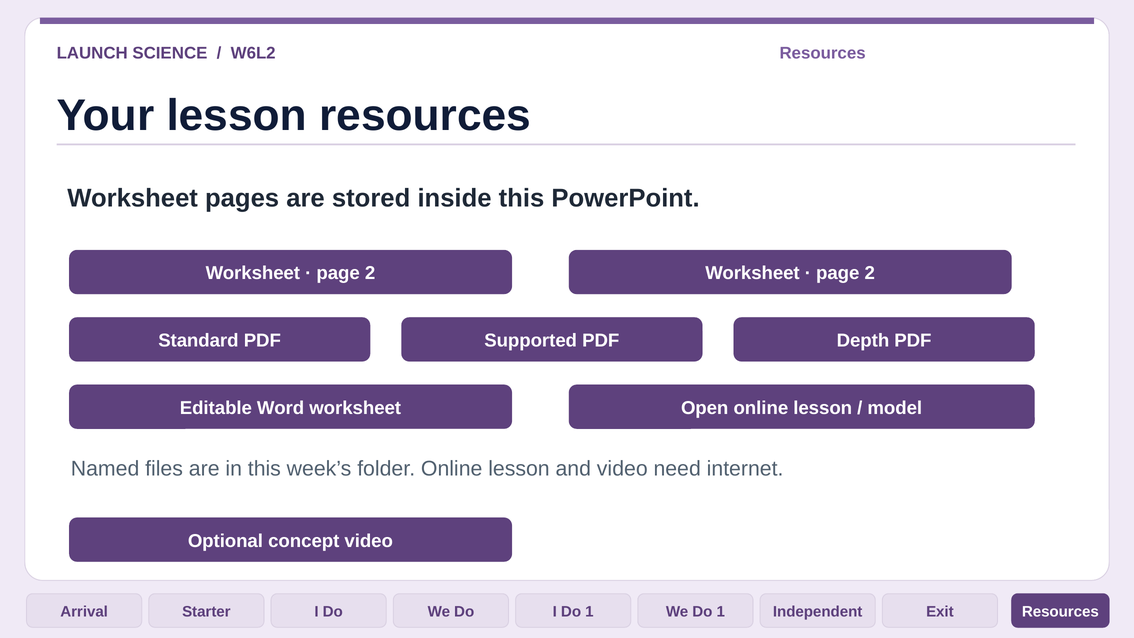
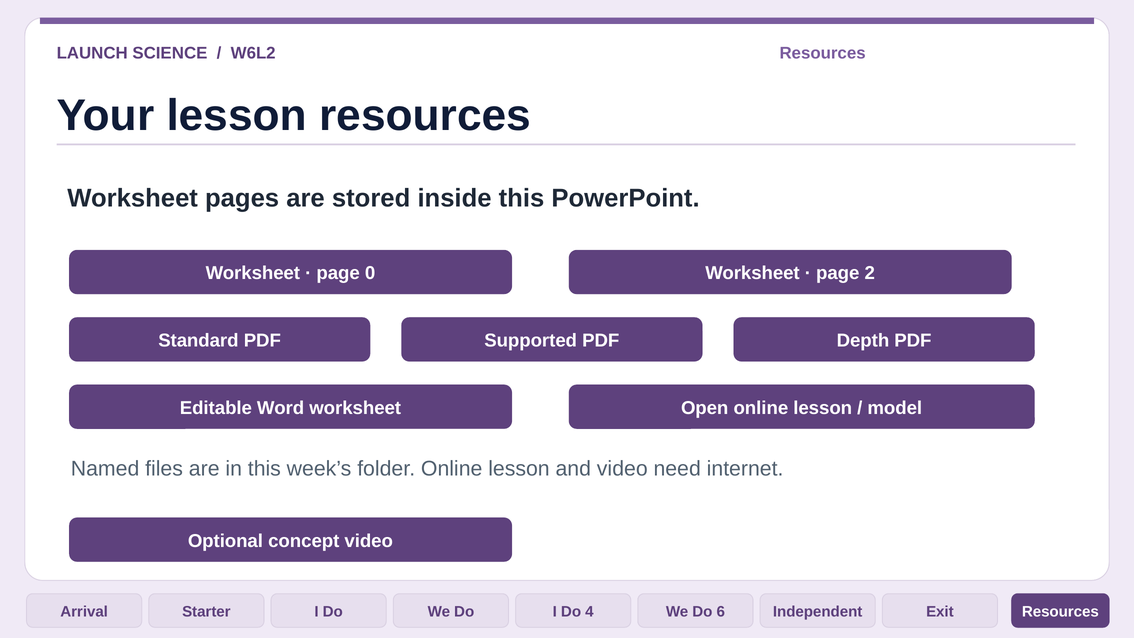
2: 2 -> 0 (370, 273)
I Do 1: 1 -> 4 (589, 611)
We Do 1: 1 -> 6 (721, 611)
